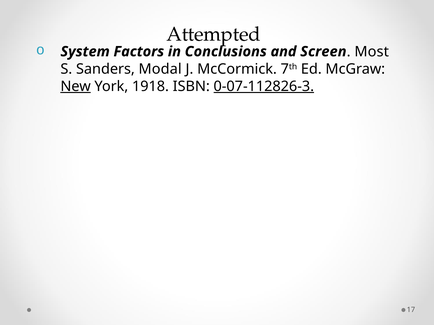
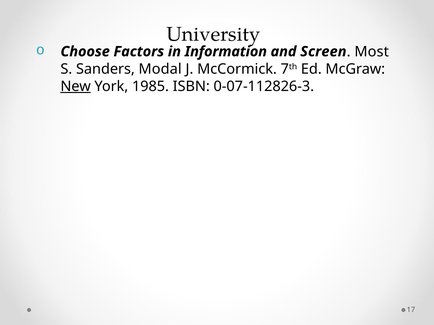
Attempted: Attempted -> University (213, 34)
System: System -> Choose (85, 52)
Conclusions: Conclusions -> Information (226, 52)
1918: 1918 -> 1985 (150, 86)
0-07-112826-3 underline: present -> none (264, 86)
